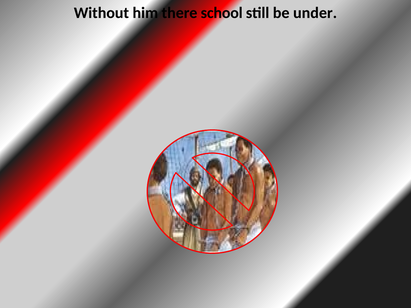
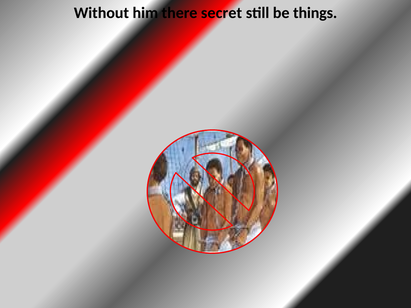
school: school -> secret (222, 13)
under: under -> things (315, 13)
